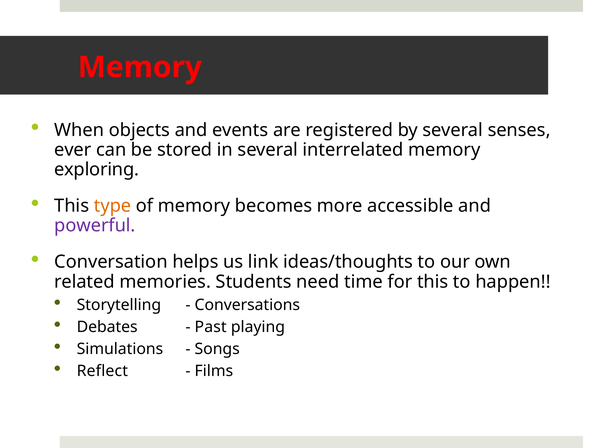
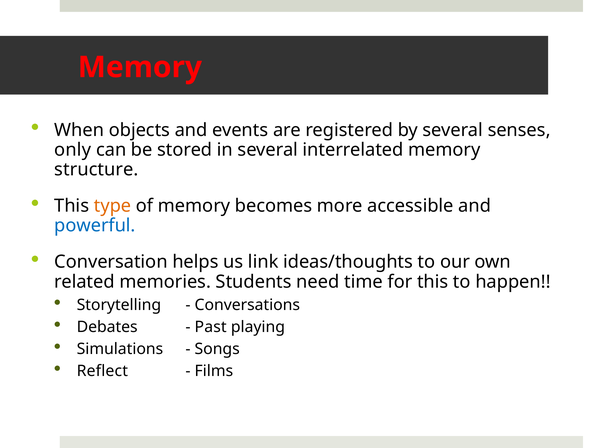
ever: ever -> only (73, 150)
exploring: exploring -> structure (96, 170)
powerful colour: purple -> blue (95, 226)
